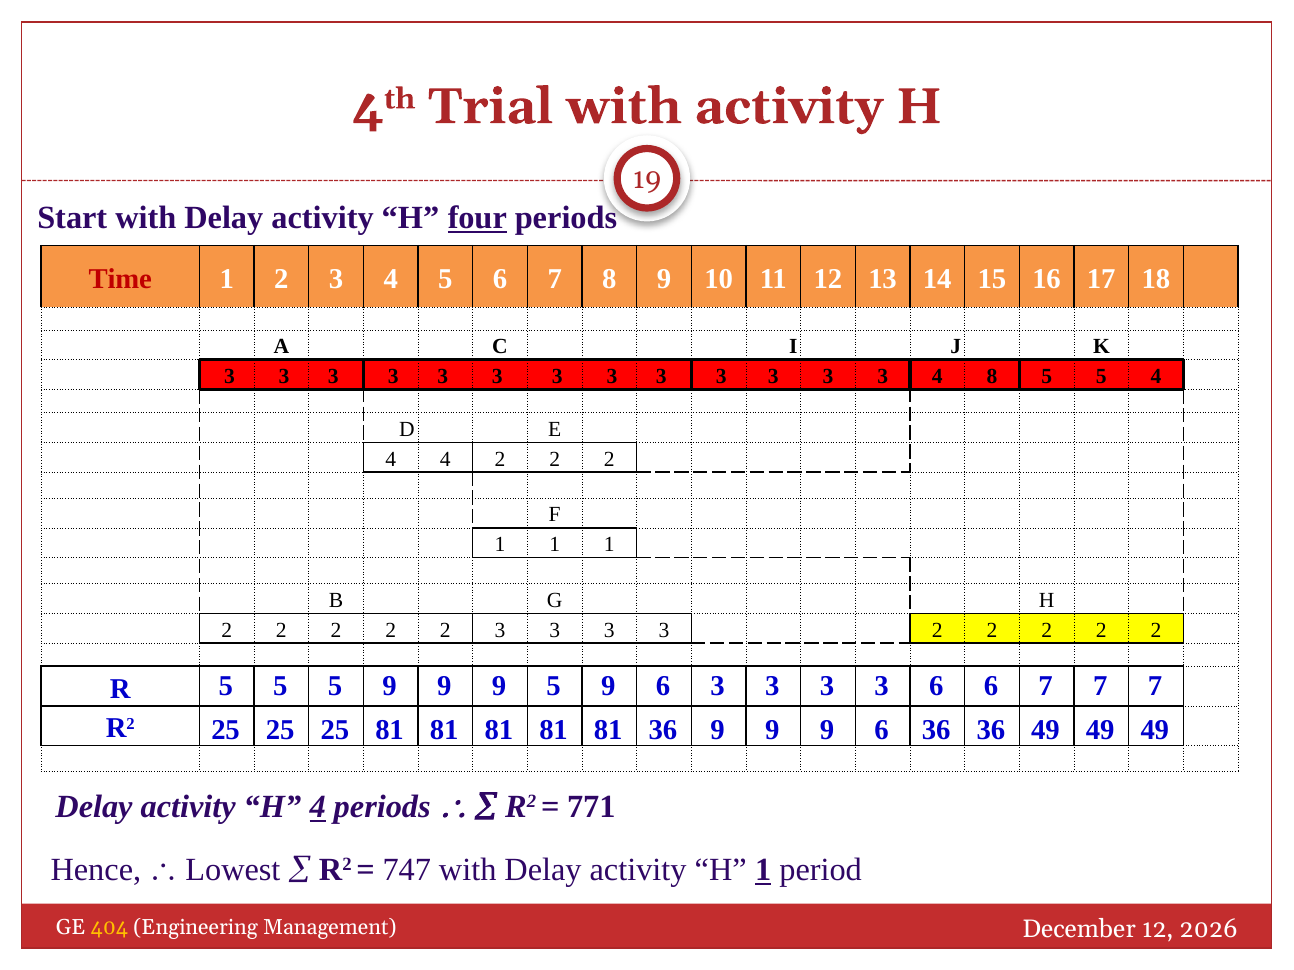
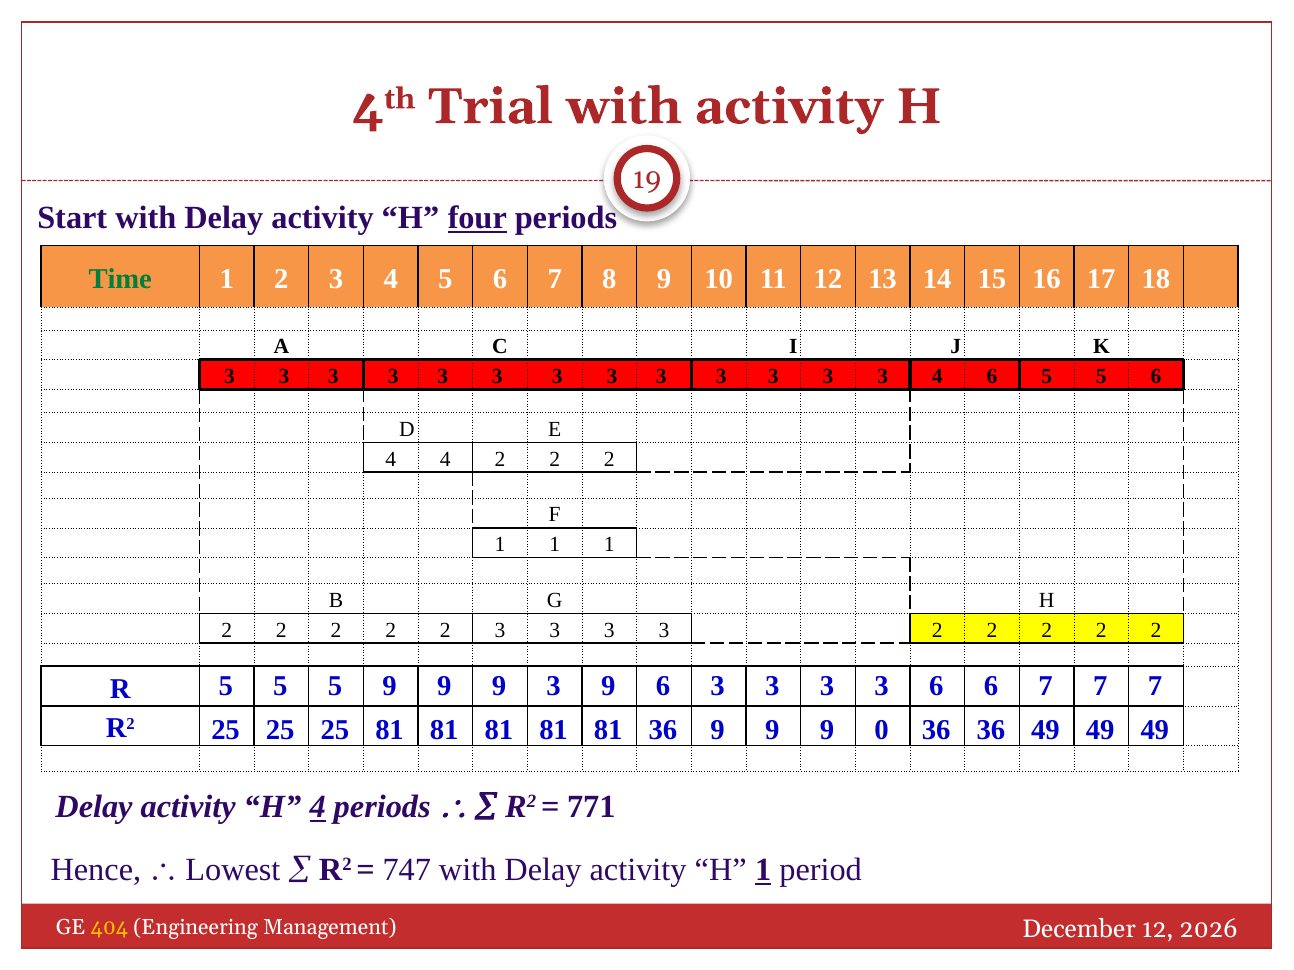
Time colour: red -> green (120, 279)
4 8: 8 -> 6 (992, 377)
5 5 4: 4 -> 6 (1156, 377)
9 5: 5 -> 3 (554, 687)
9 9 6: 6 -> 0 (882, 730)
